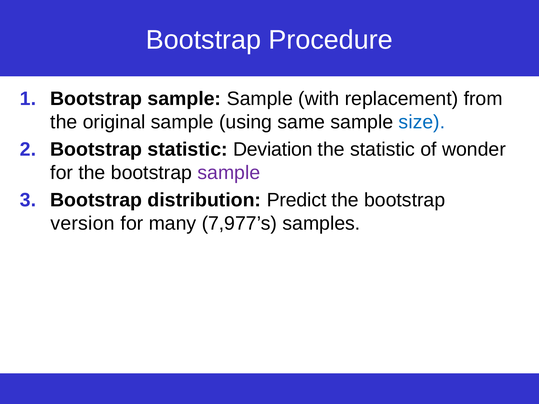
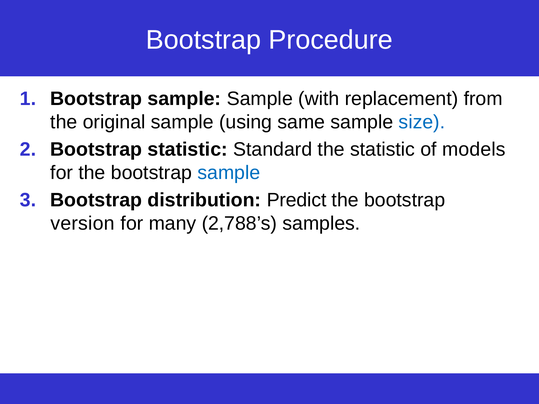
Deviation: Deviation -> Standard (273, 149)
wonder: wonder -> models (474, 149)
sample colour: purple -> blue (229, 173)
7,977’s: 7,977’s -> 2,788’s (239, 224)
